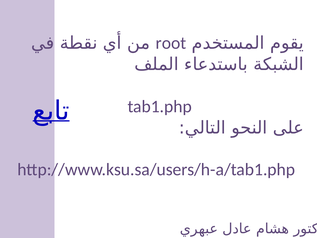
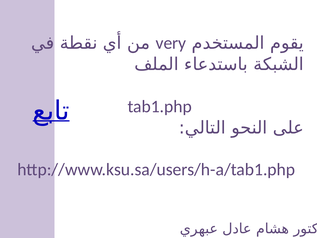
root: root -> very (171, 43)
